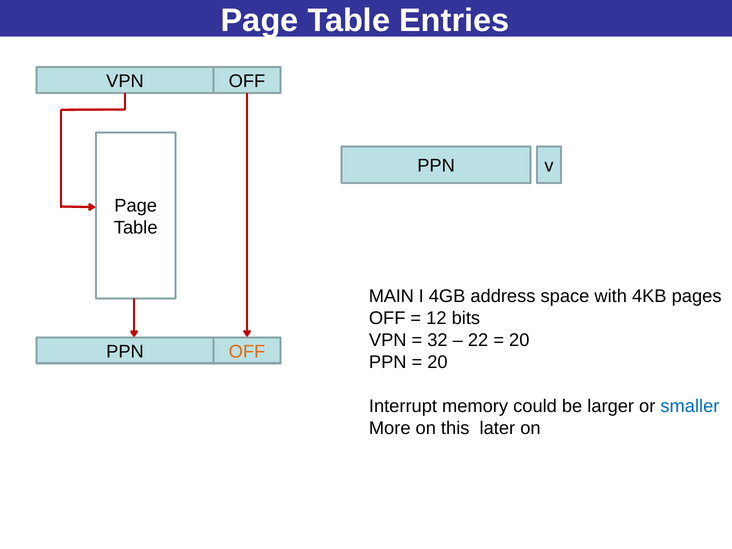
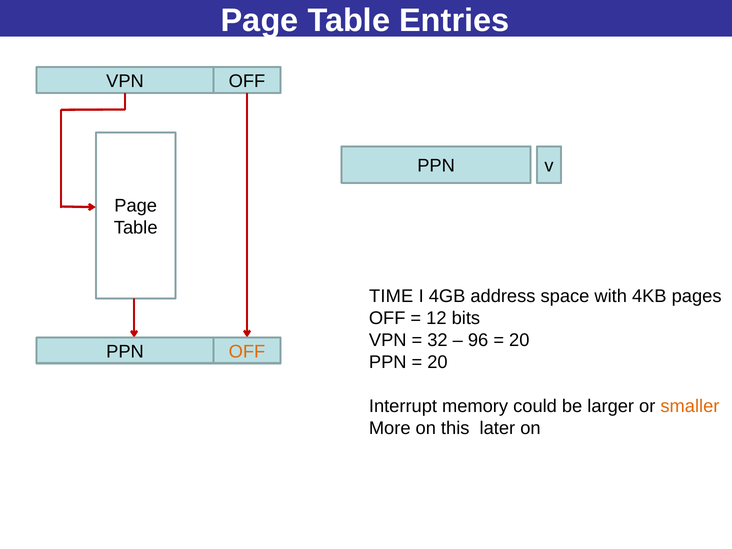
MAIN: MAIN -> TIME (391, 296)
22: 22 -> 96 (478, 340)
smaller colour: blue -> orange (690, 406)
